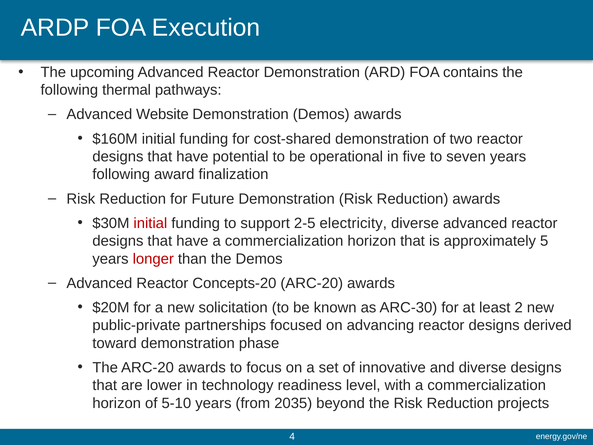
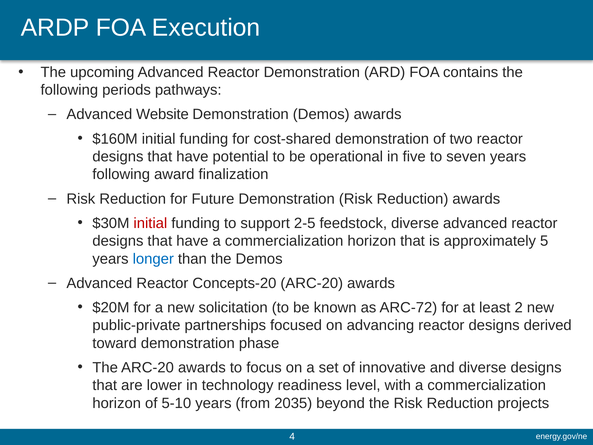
thermal: thermal -> periods (127, 90)
electricity: electricity -> feedstock (353, 223)
longer colour: red -> blue (153, 259)
ARC-30: ARC-30 -> ARC-72 (408, 307)
